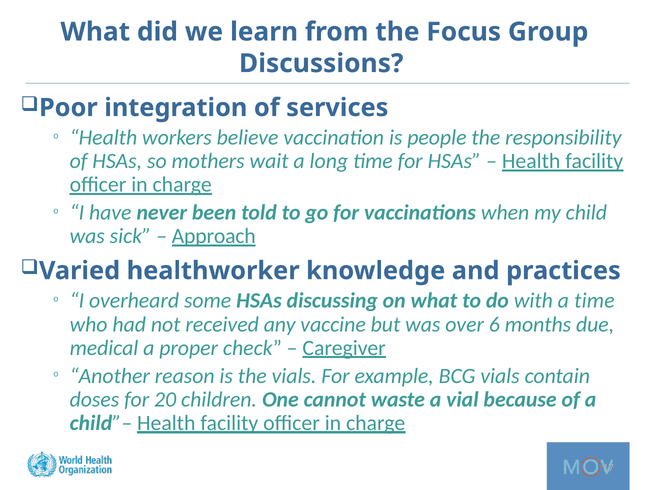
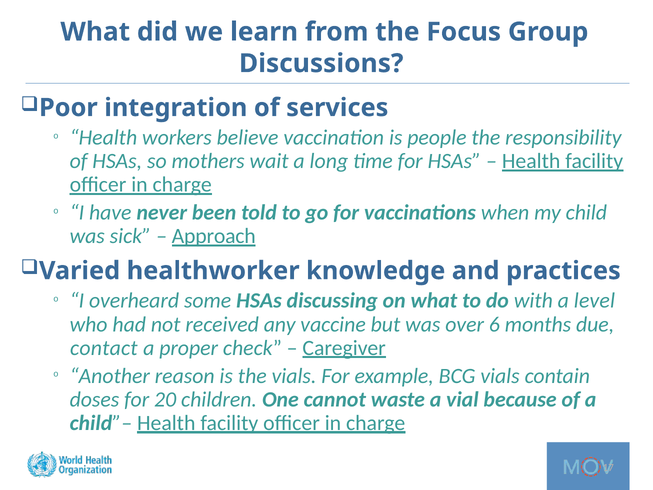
a time: time -> level (594, 301)
medical: medical -> contact (104, 348)
